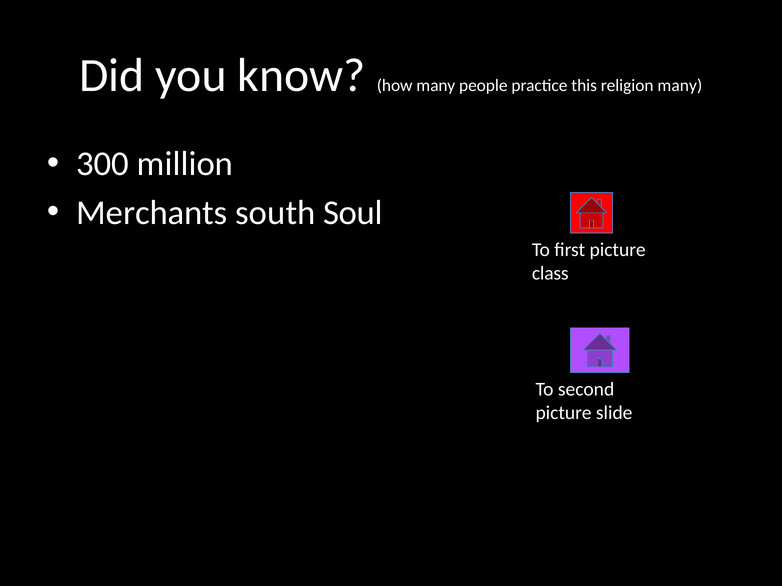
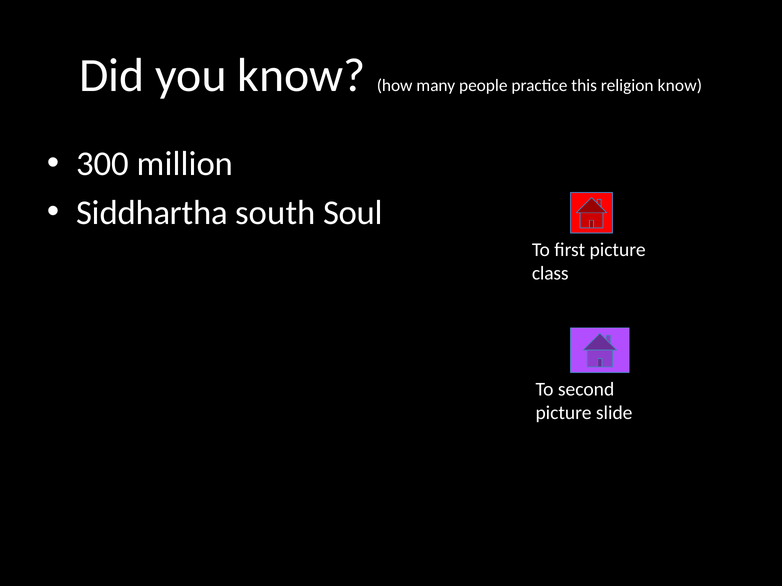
religion many: many -> know (680, 86)
Merchants: Merchants -> Siddhartha (152, 213)
